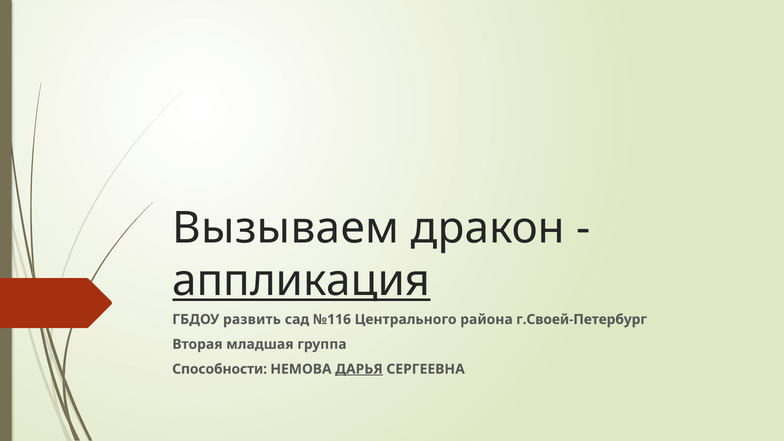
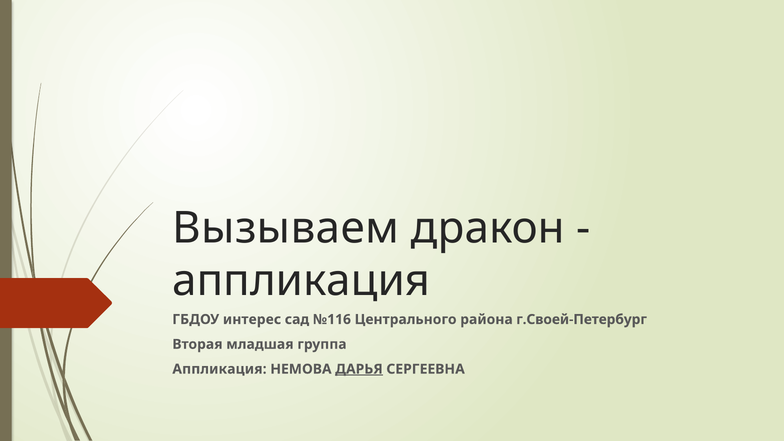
аппликация underline: present -> none (301, 281)
развить: развить -> интерес (252, 319)
Способности: Способности -> Аппликация (219, 369)
